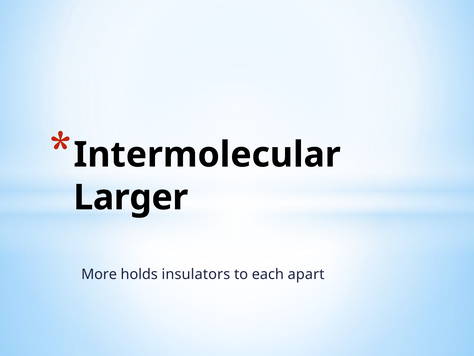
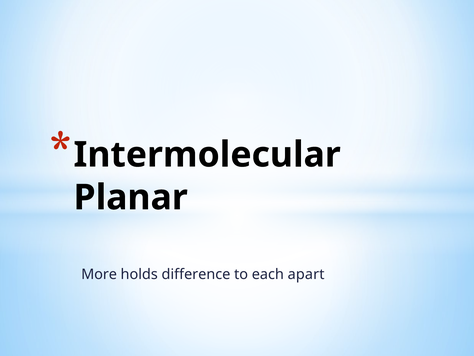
Larger: Larger -> Planar (131, 197)
insulators: insulators -> difference (196, 274)
